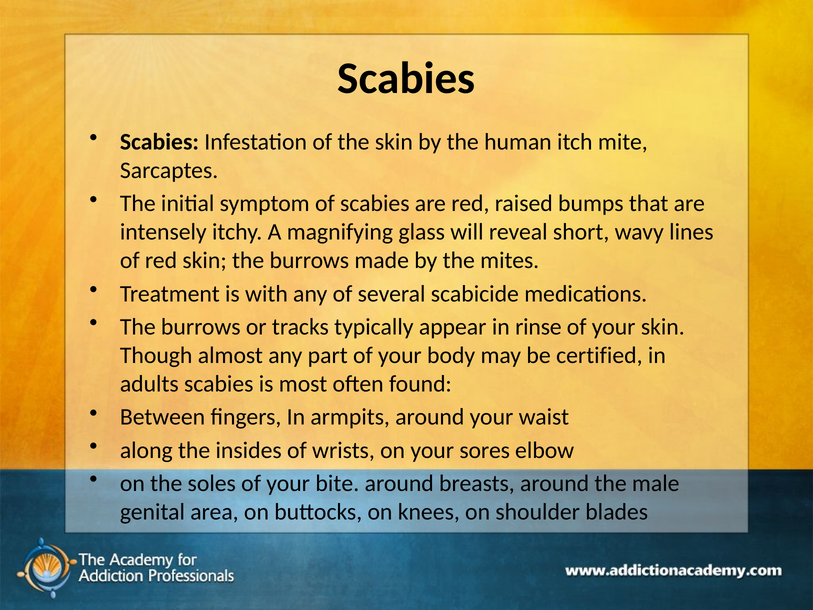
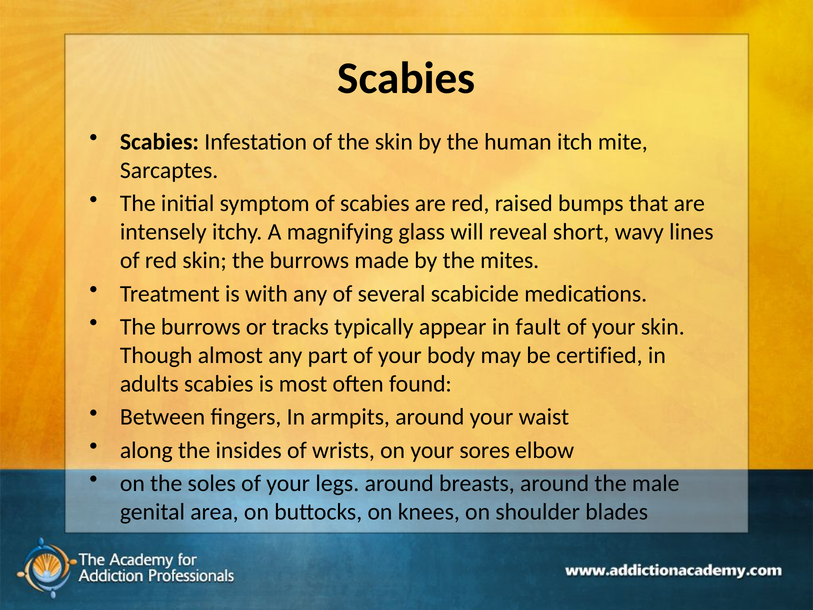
rinse: rinse -> fault (538, 327)
bite: bite -> legs (337, 483)
